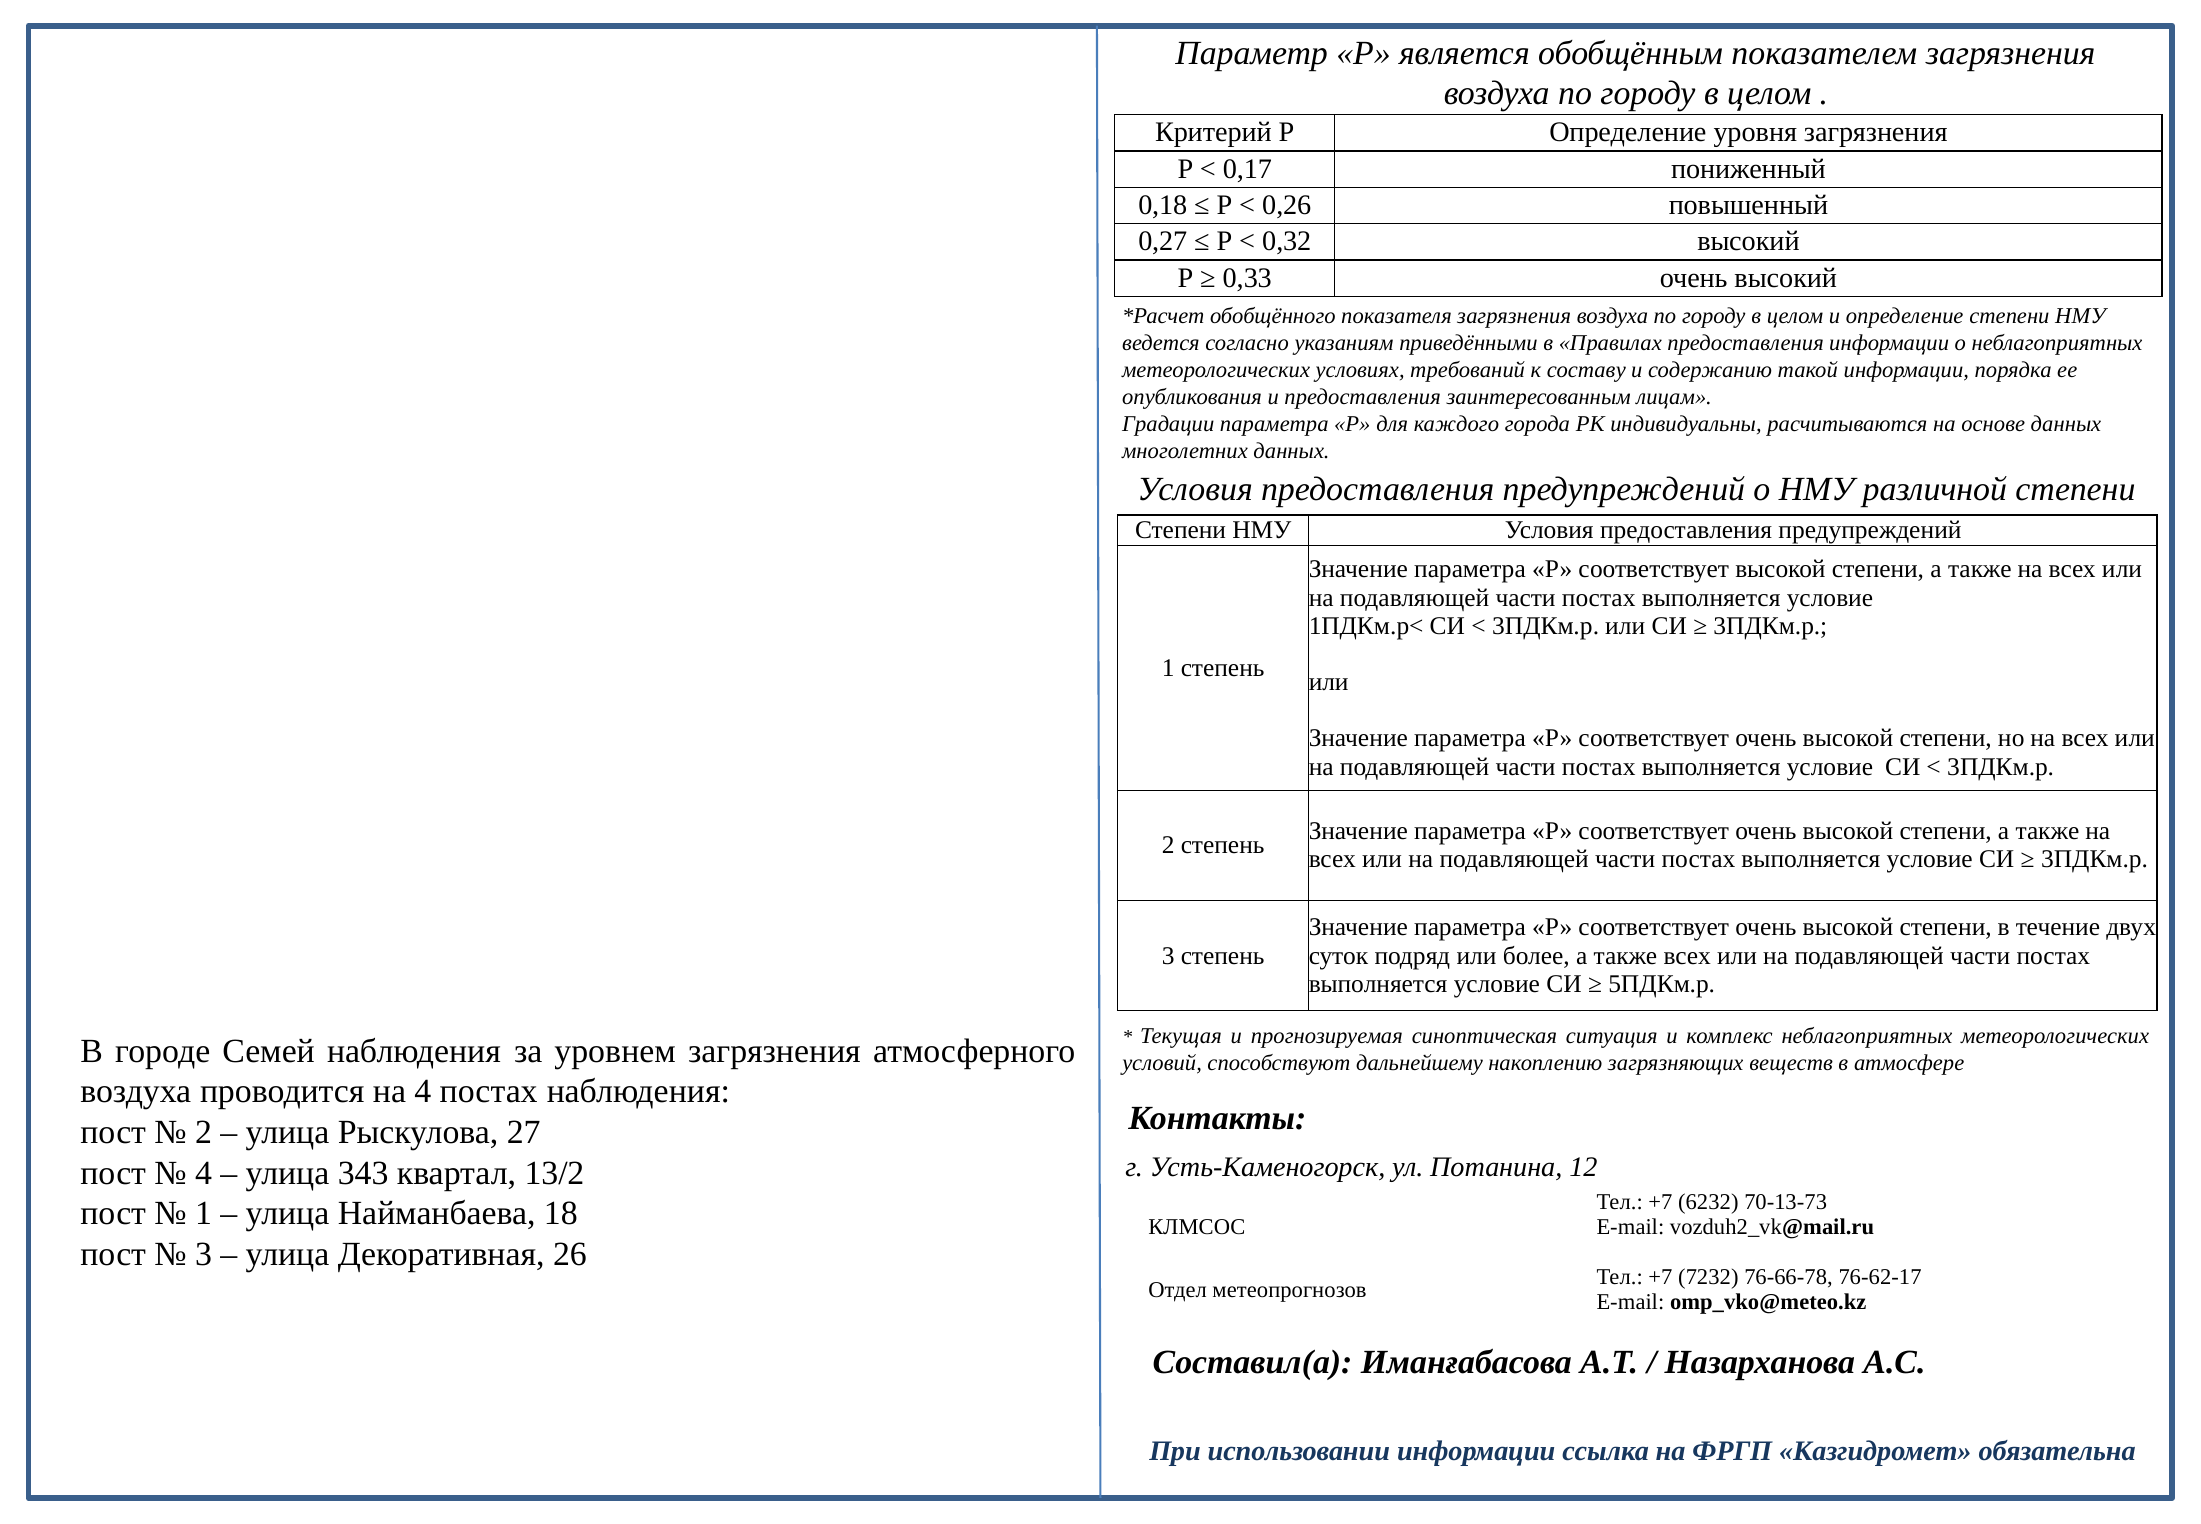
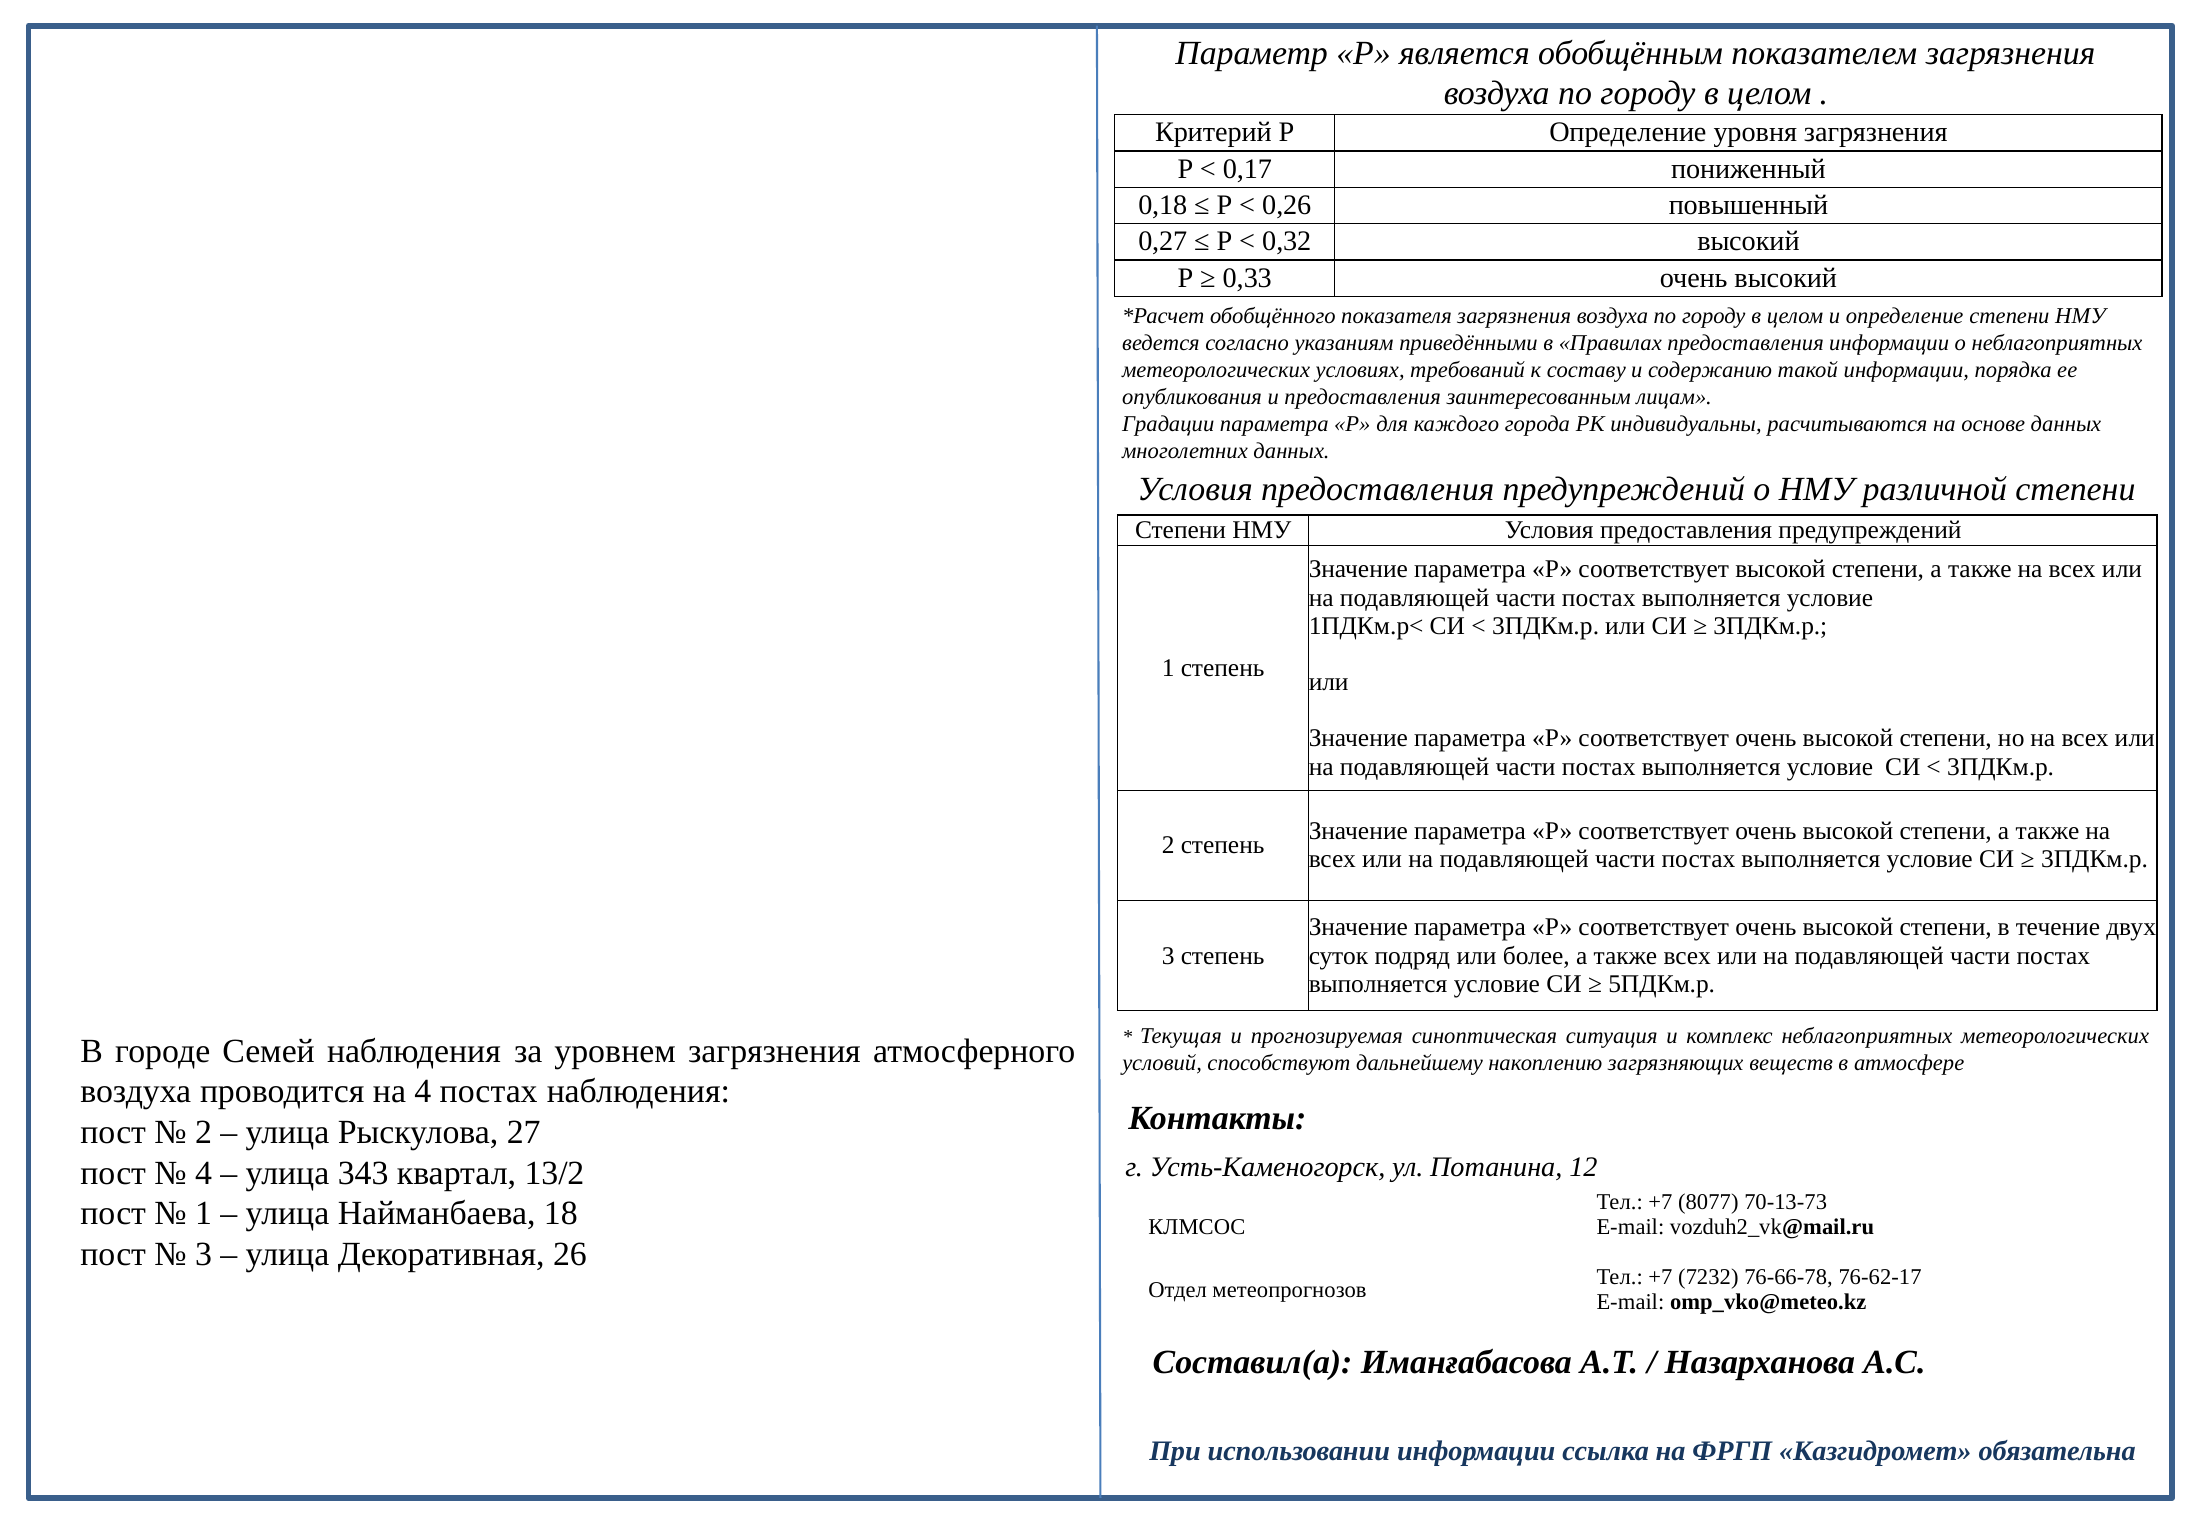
6232: 6232 -> 8077 (1708, 1202)
